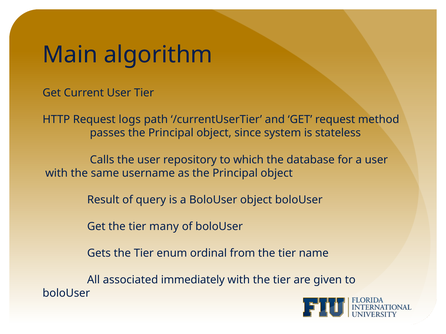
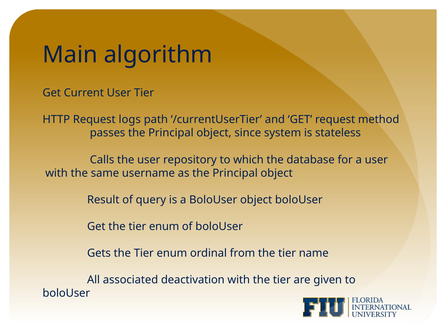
Get the tier many: many -> enum (164, 227)
immediately: immediately -> deactivation (193, 280)
